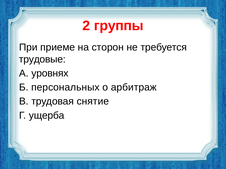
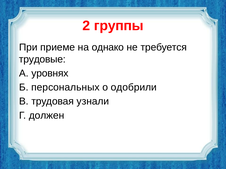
сторон: сторон -> однако (108, 47)
арбитраж: арбитраж -> одобрили (134, 88)
снятие: снятие -> узнали (93, 102)
ущерба: ущерба -> должен (47, 116)
